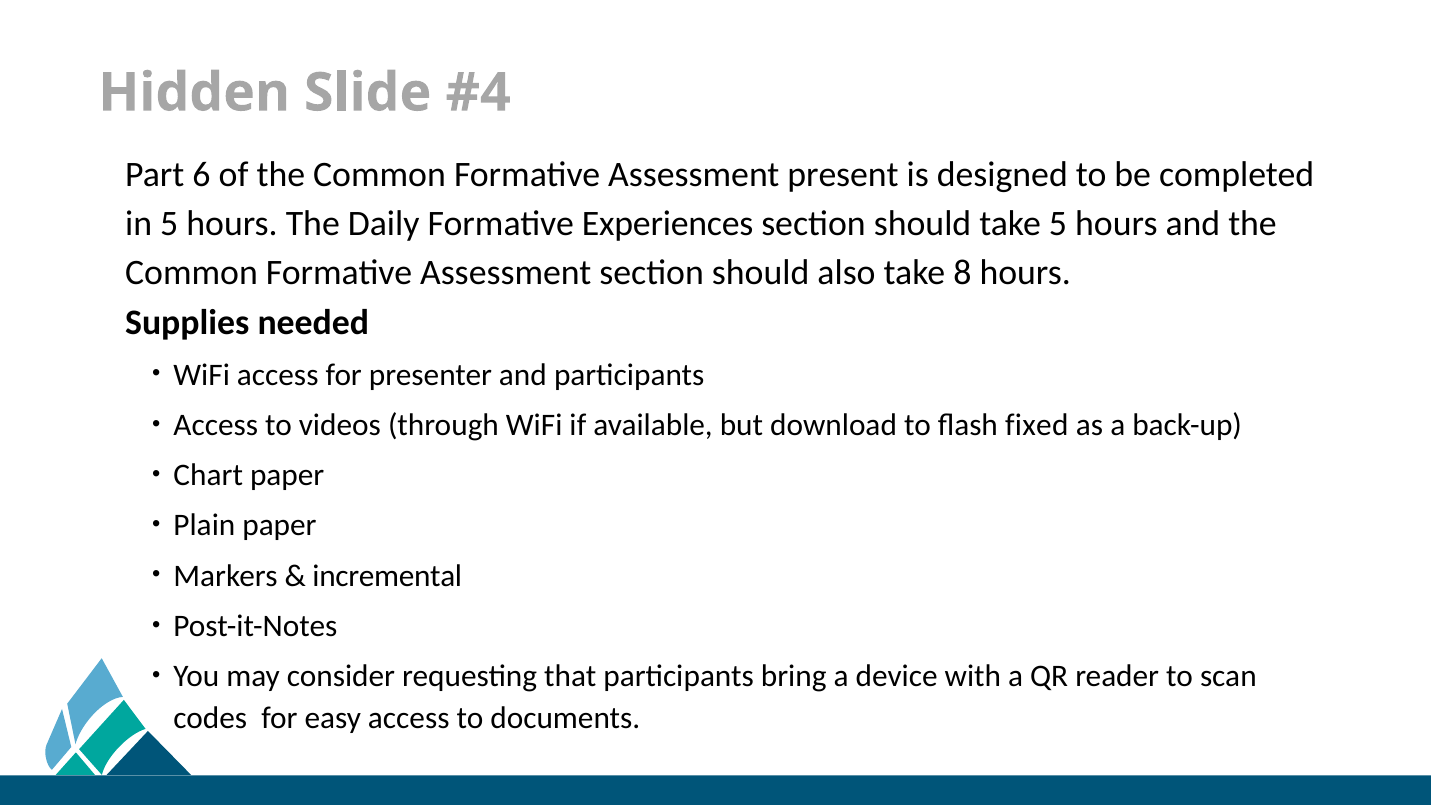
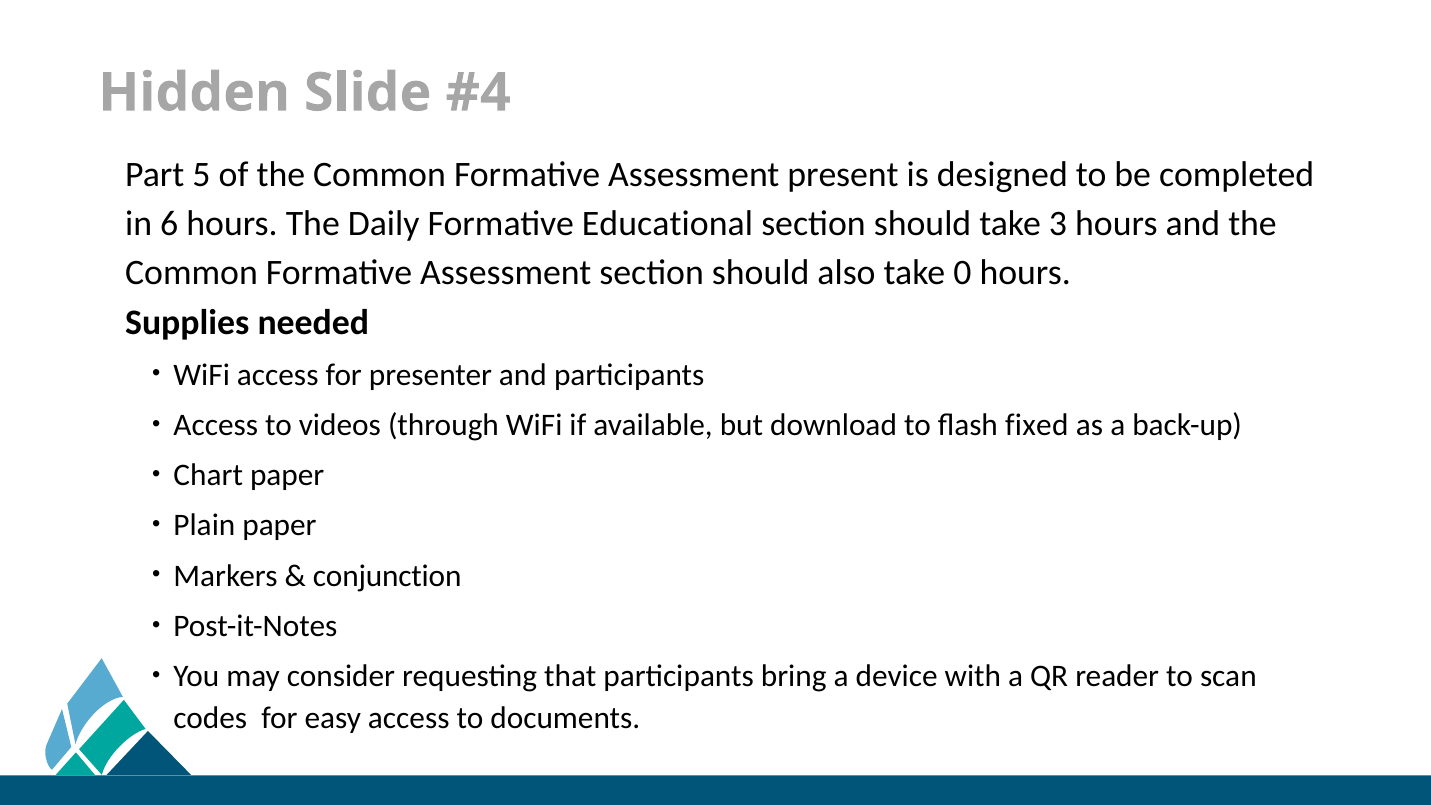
6: 6 -> 5 (202, 174)
in 5: 5 -> 6 (169, 224)
Experiences: Experiences -> Educational (667, 224)
take 5: 5 -> 3 (1058, 224)
8: 8 -> 0 (962, 273)
incremental: incremental -> conjunction (387, 576)
